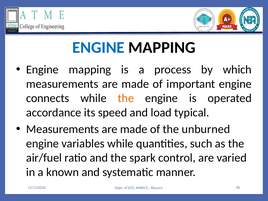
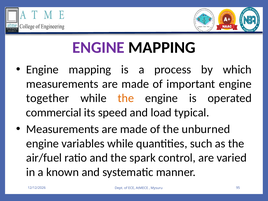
ENGINE colour: blue -> purple (98, 47)
connects: connects -> together (48, 98)
accordance: accordance -> commercial (54, 113)
